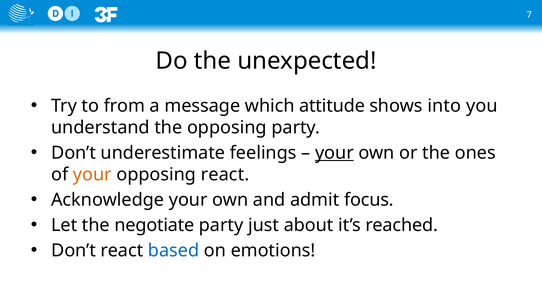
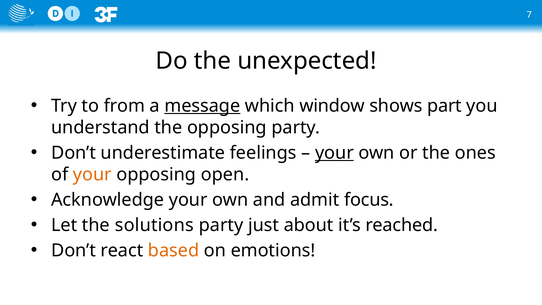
message underline: none -> present (202, 106)
attitude: attitude -> window (332, 106)
into: into -> part (444, 106)
opposing react: react -> open (225, 174)
negotiate: negotiate -> solutions (154, 225)
based colour: blue -> orange (174, 250)
